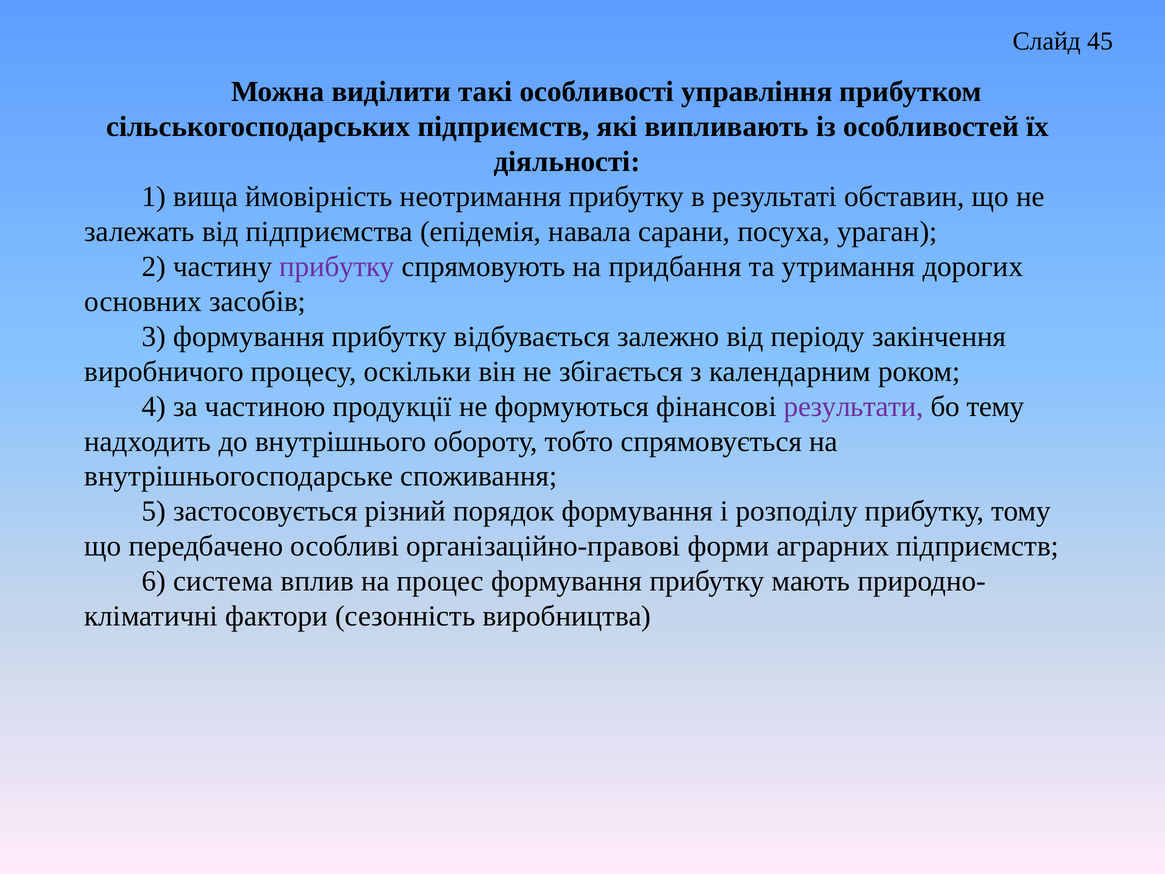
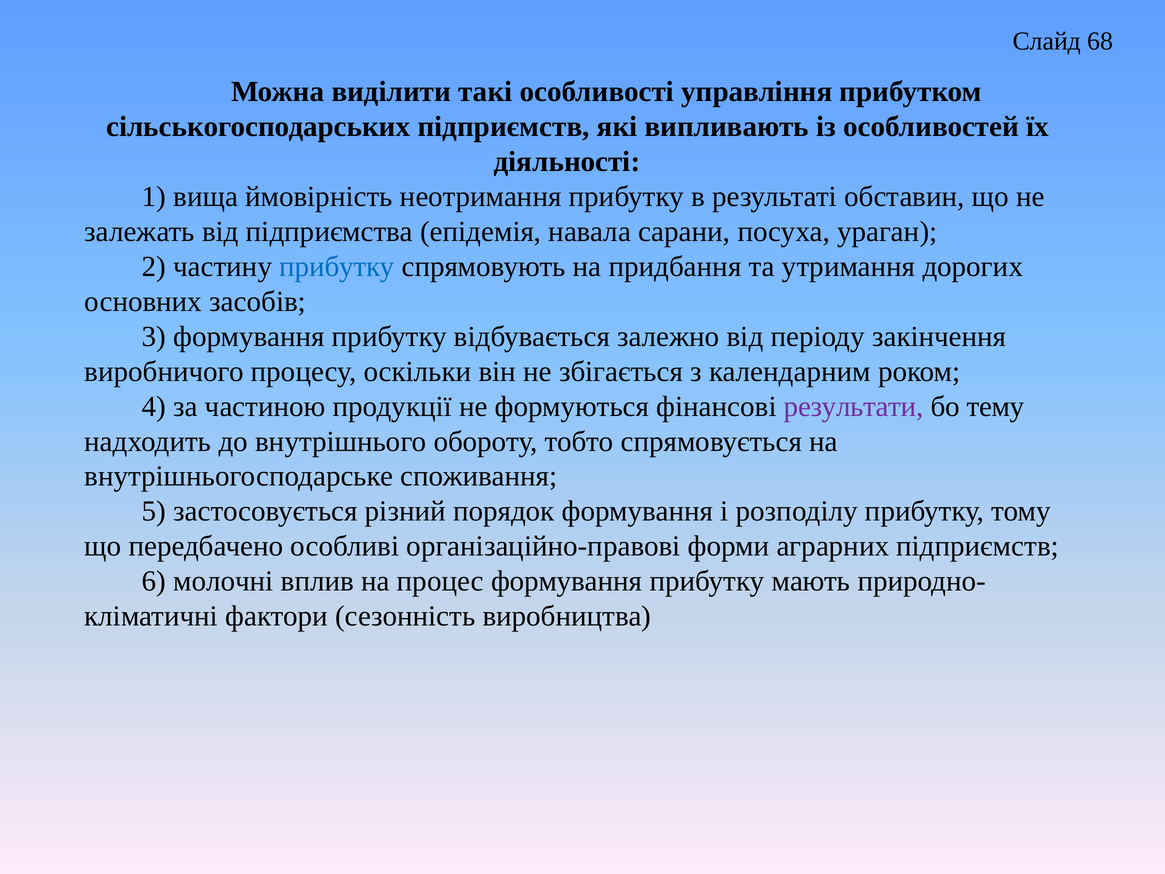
45: 45 -> 68 (1100, 41)
прибутку colour: purple -> blue (337, 267)
система: система -> молочні (223, 581)
